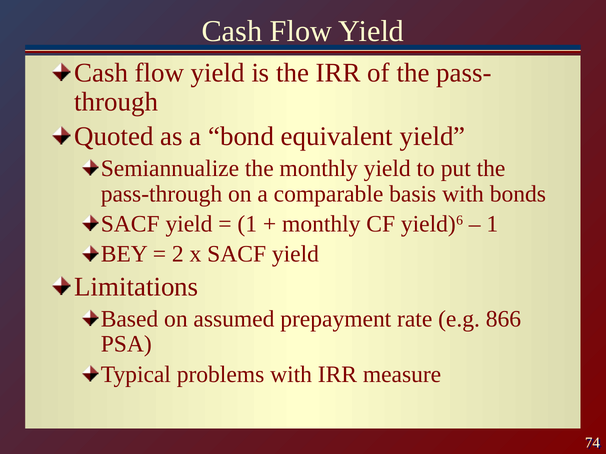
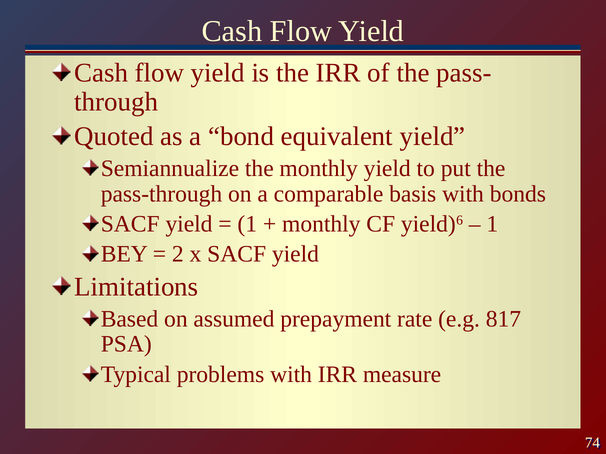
866: 866 -> 817 (504, 319)
